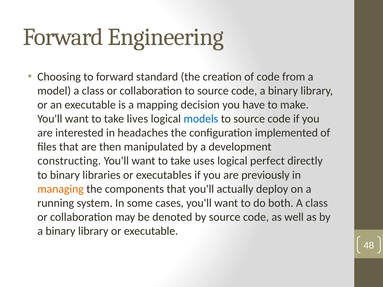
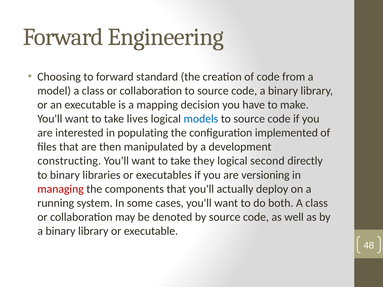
headaches: headaches -> populating (143, 133)
uses: uses -> they (204, 161)
perfect: perfect -> second (267, 161)
previously: previously -> versioning (265, 175)
managing colour: orange -> red (61, 189)
